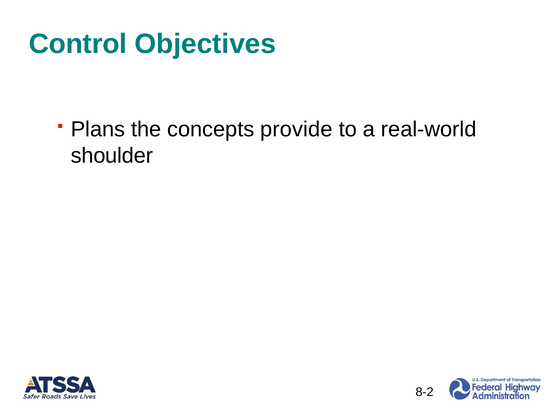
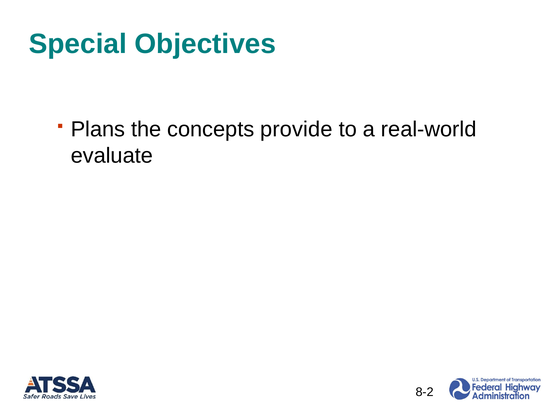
Control: Control -> Special (78, 44)
shoulder: shoulder -> evaluate (112, 156)
